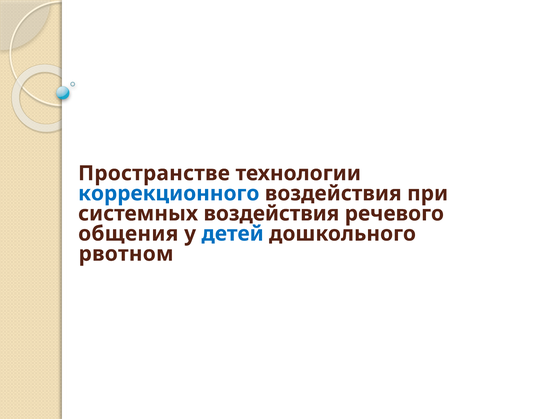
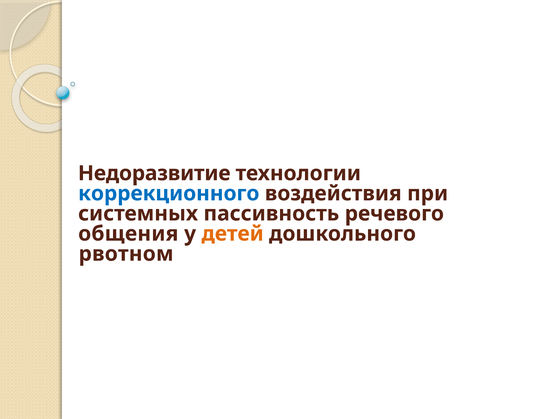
Пространстве: Пространстве -> Недоразвитие (154, 173)
системных воздействия: воздействия -> пассивность (271, 214)
детей colour: blue -> orange (233, 234)
